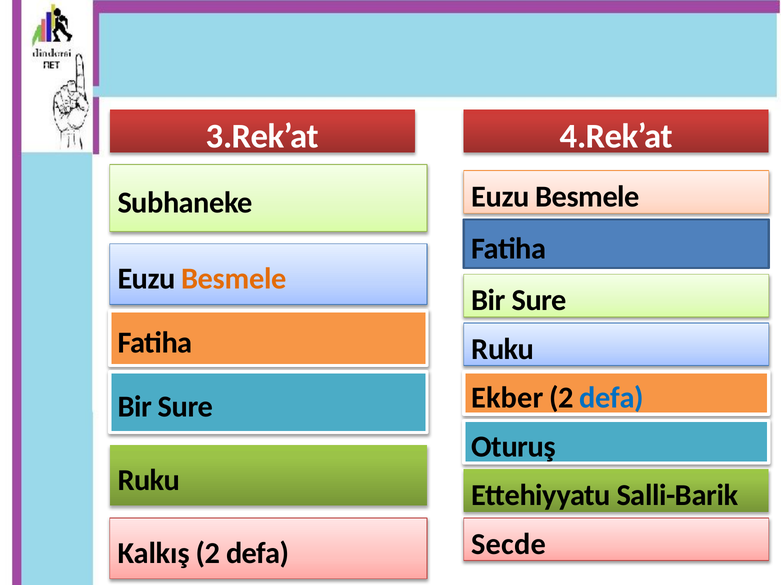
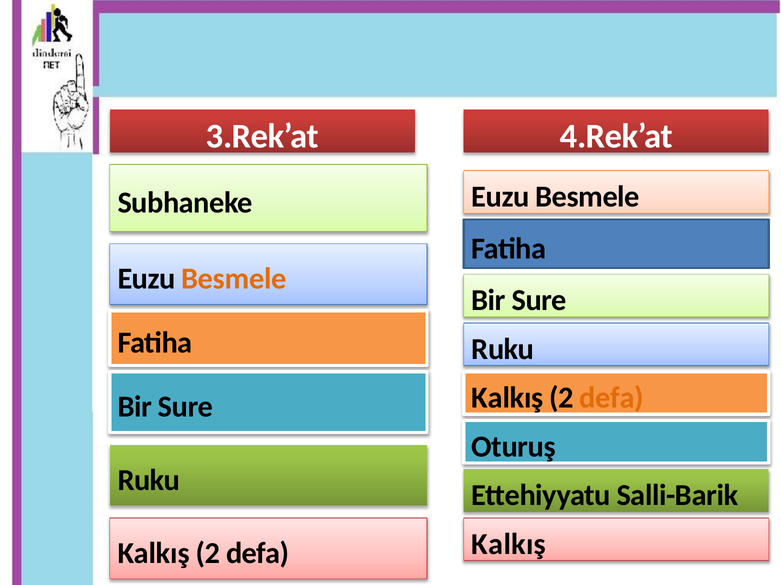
Ekber: Ekber -> Kalkış (507, 398)
defa colour: blue -> orange (612, 398)
Secde: Secde -> Kalkış (509, 545)
